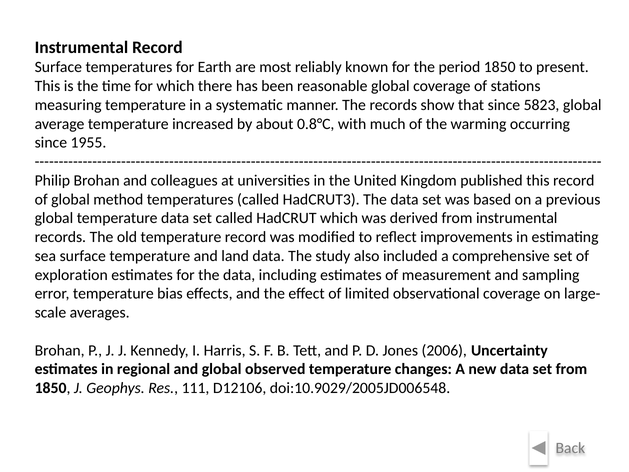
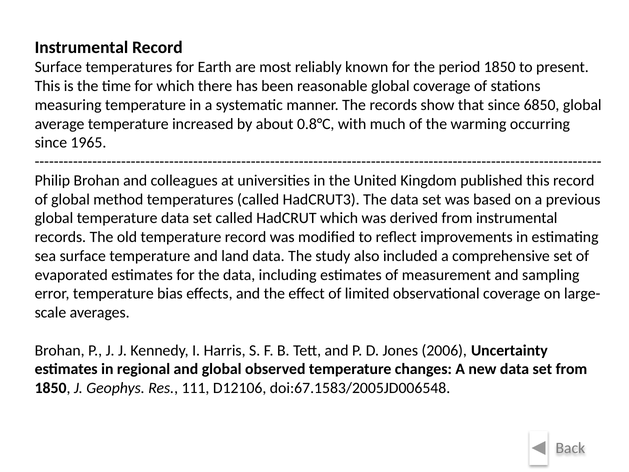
5823: 5823 -> 6850 (542, 105)
1955: 1955 -> 1965 (88, 143)
exploration: exploration -> evaporated (71, 275)
doi:10.9029/2005JD006548: doi:10.9029/2005JD006548 -> doi:67.1583/2005JD006548 (360, 388)
